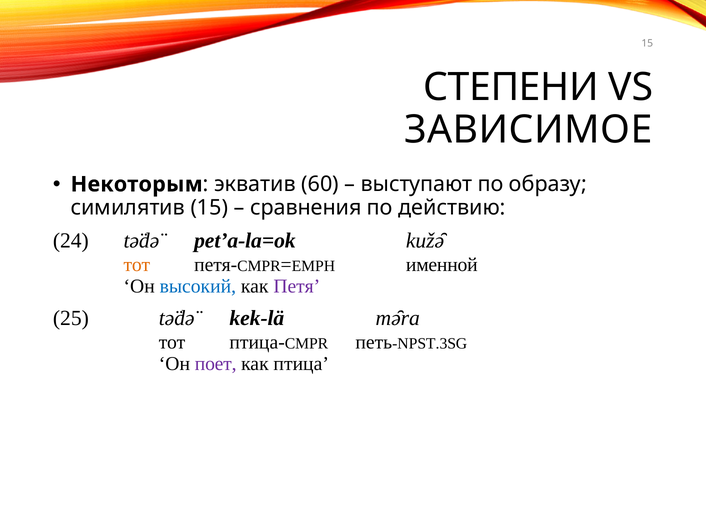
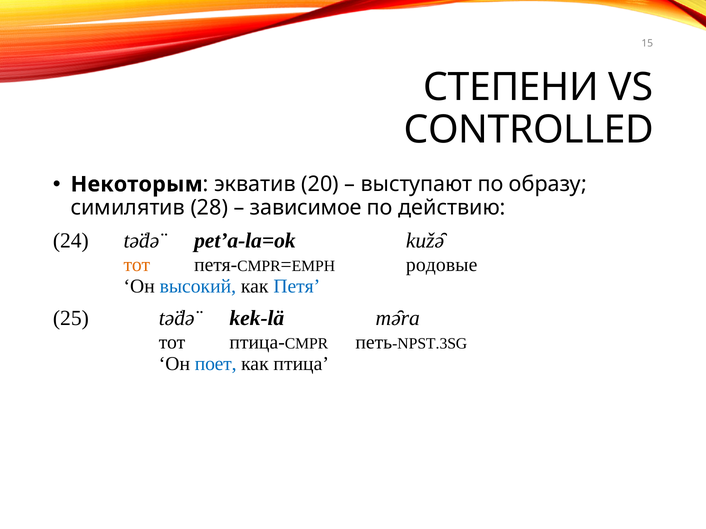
ЗАВИСИМОЕ: ЗАВИСИМОЕ -> CONTROLLED (529, 130)
60: 60 -> 20 (320, 184)
симилятив 15: 15 -> 28 (209, 208)
сравнения: сравнения -> зависимое (306, 208)
именной: именной -> родовые (442, 265)
Петя colour: purple -> blue (297, 286)
поет colour: purple -> blue (216, 364)
